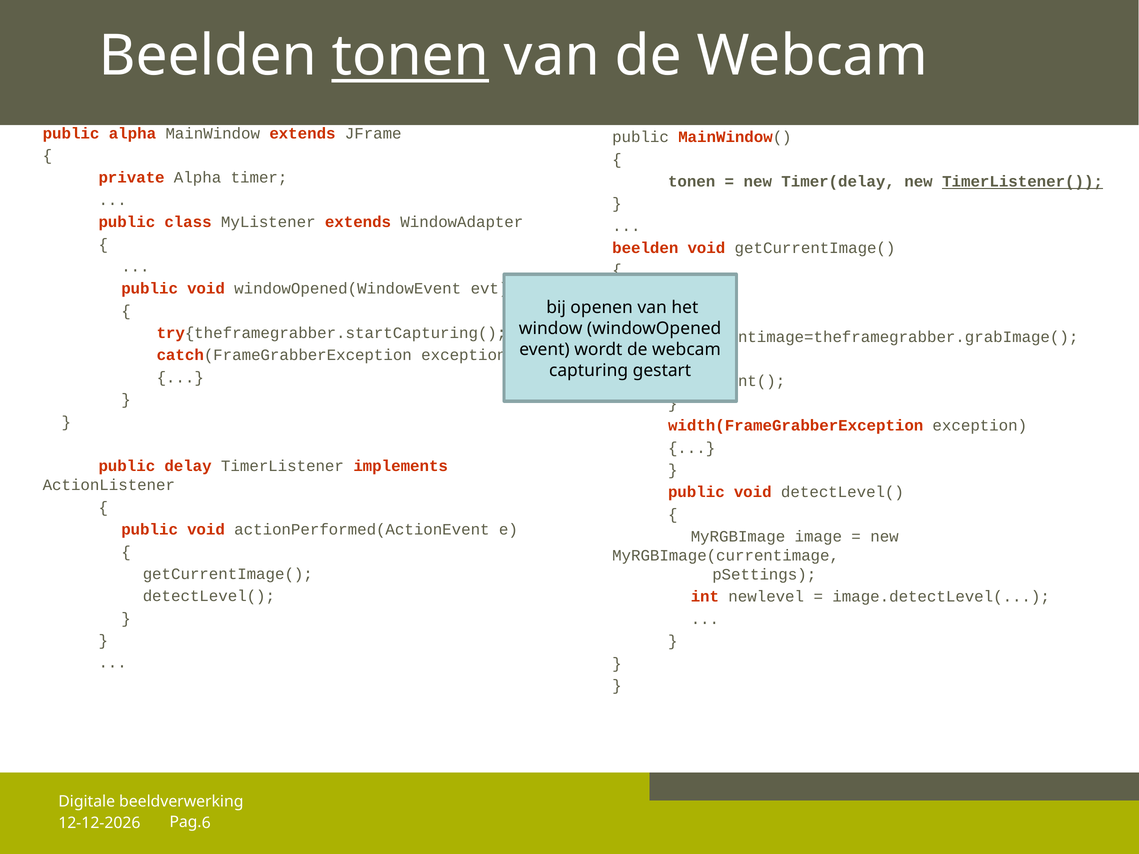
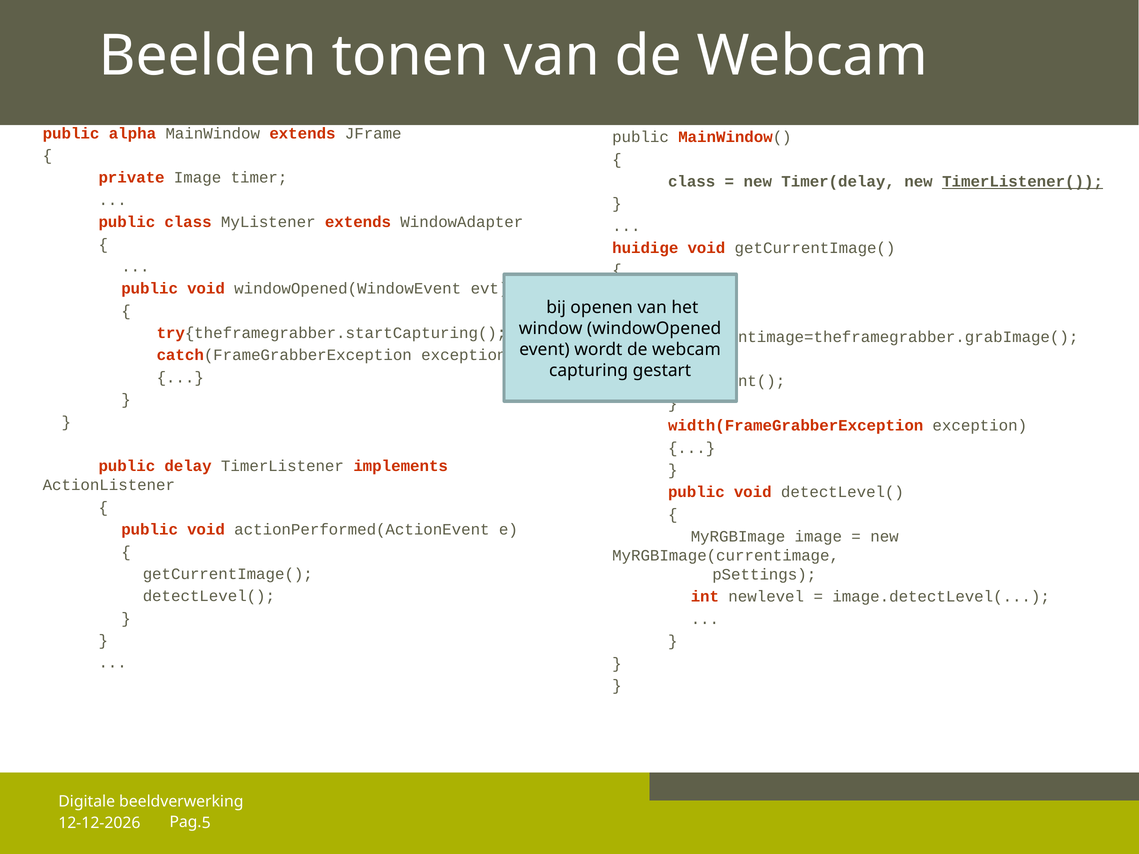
tonen underline: present -> none (410, 56)
private Alpha: Alpha -> Image (198, 178)
tonen: tonen -> class (692, 182)
beelden: beelden -> huidige (645, 248)
6: 6 -> 5 (206, 824)
